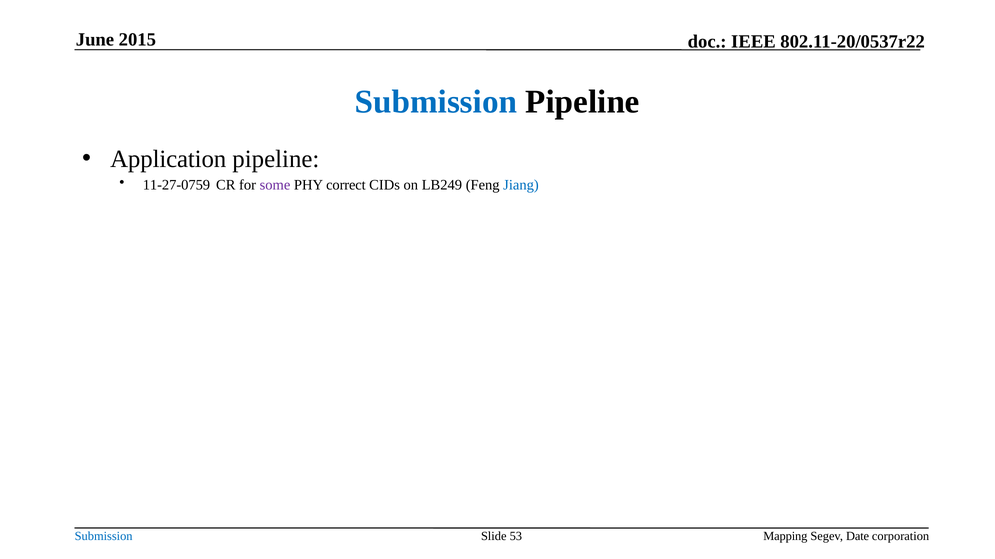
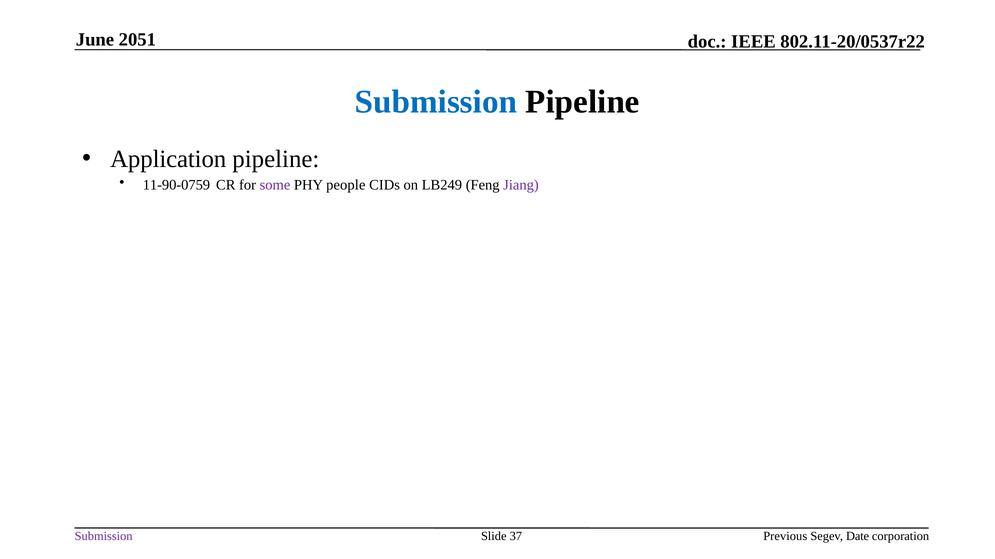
2015: 2015 -> 2051 (137, 40)
11-27-0759: 11-27-0759 -> 11-90-0759 (176, 185)
correct: correct -> people (346, 185)
Jiang colour: blue -> purple (521, 185)
Submission colour: blue -> purple (104, 537)
53: 53 -> 37 (516, 537)
Mapping: Mapping -> Previous (785, 537)
